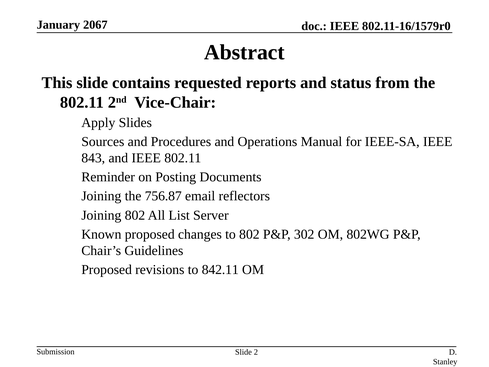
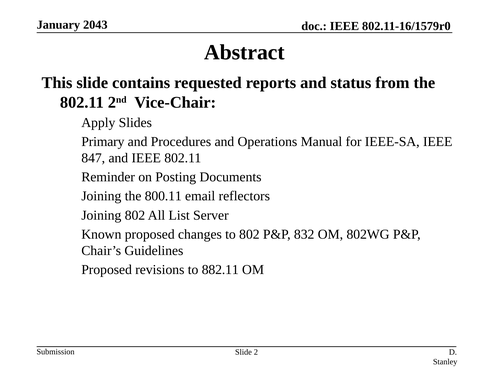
2067: 2067 -> 2043 (95, 25)
Sources: Sources -> Primary (103, 142)
843: 843 -> 847 (93, 158)
756.87: 756.87 -> 800.11 (163, 196)
302: 302 -> 832 (304, 234)
842.11: 842.11 -> 882.11 (220, 269)
